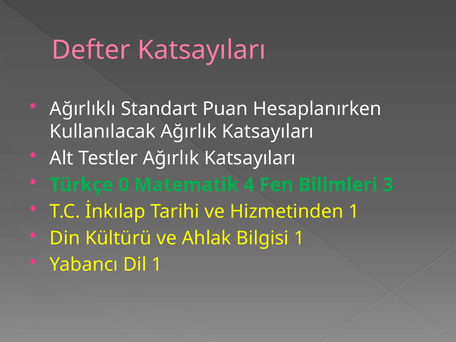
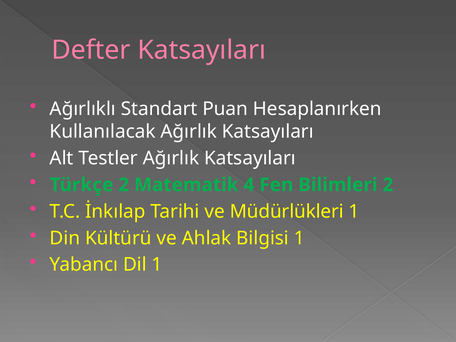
Türkçe 0: 0 -> 2 (124, 185)
Bilimleri 3: 3 -> 2 (388, 185)
Hizmetinden: Hizmetinden -> Müdürlükleri (287, 211)
